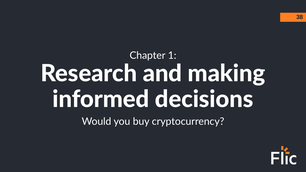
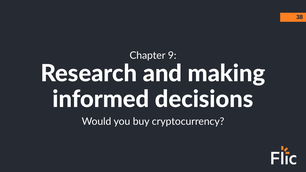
1: 1 -> 9 (172, 55)
